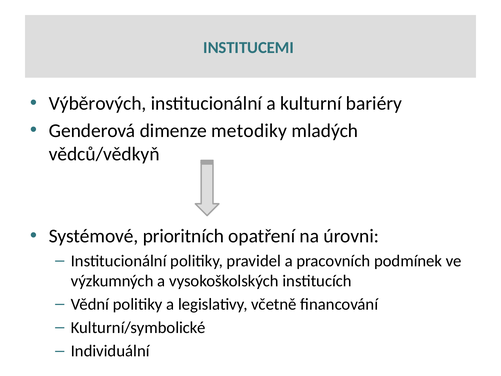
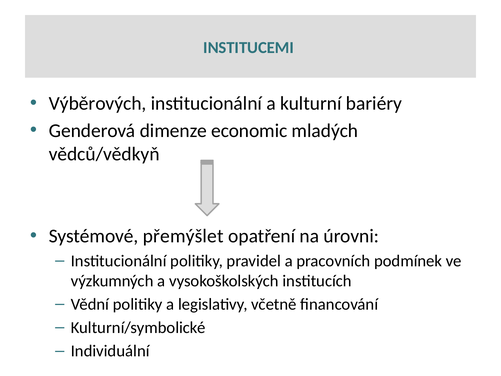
metodiky: metodiky -> economic (249, 131)
prioritních: prioritních -> přemýšlet (183, 236)
